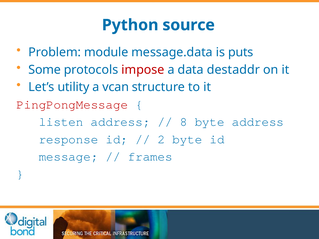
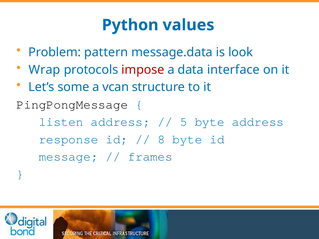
source: source -> values (189, 25)
module: module -> pattern (106, 52)
puts: puts -> look (241, 52)
Some: Some -> Wrap (44, 70)
destaddr: destaddr -> interface (233, 70)
utility: utility -> some (73, 87)
PingPongMessage colour: red -> black (72, 105)
8: 8 -> 5 (184, 122)
2: 2 -> 8 (161, 139)
